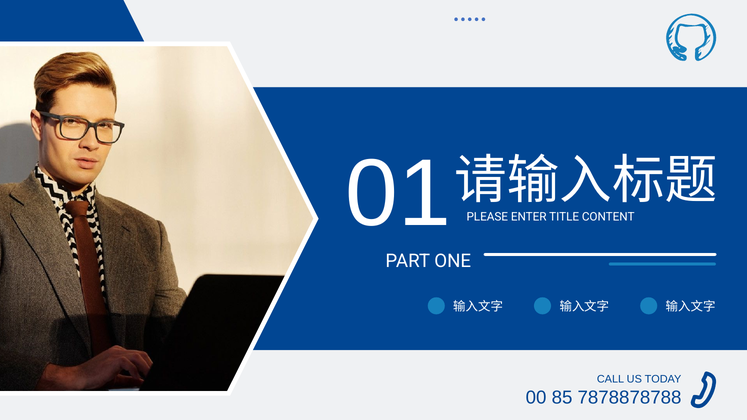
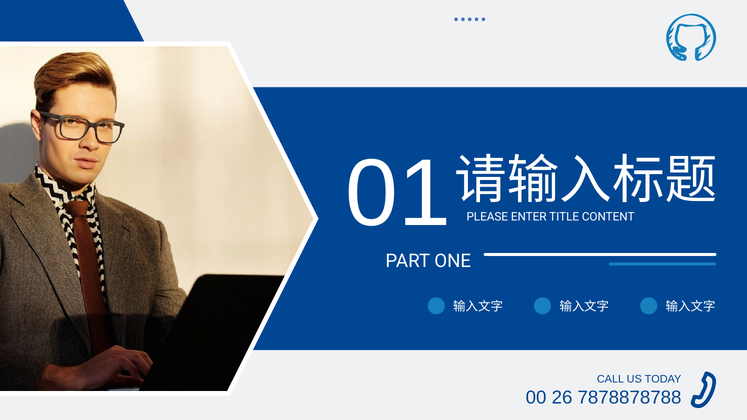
85: 85 -> 26 (562, 398)
